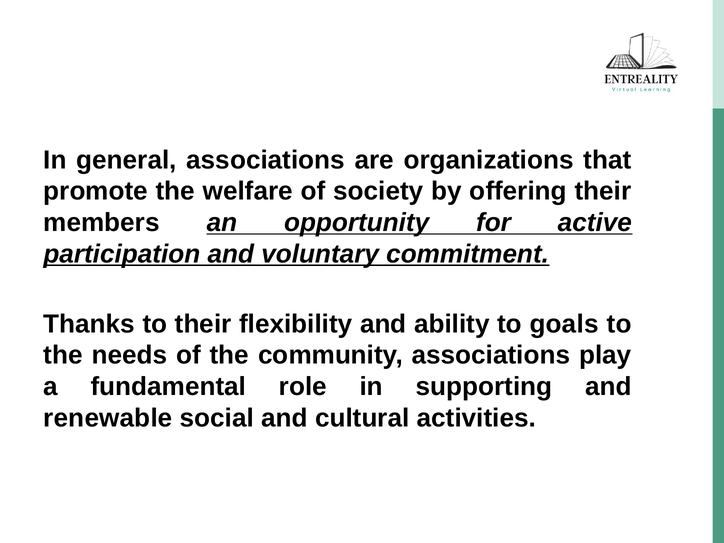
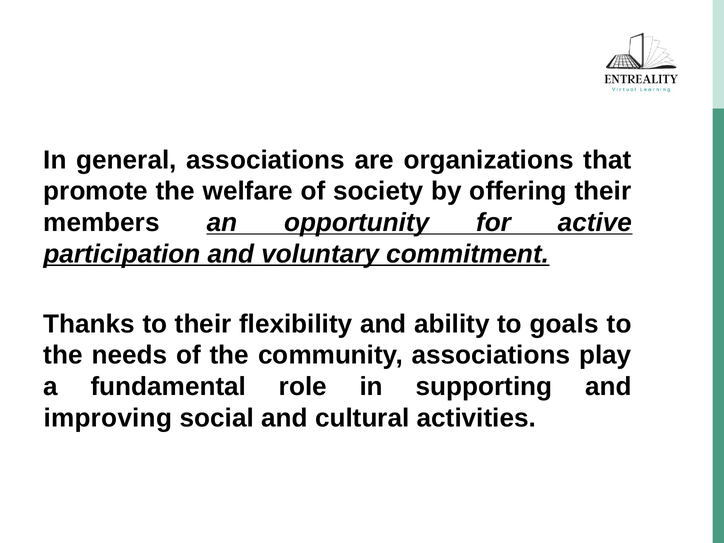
renewable: renewable -> improving (108, 418)
